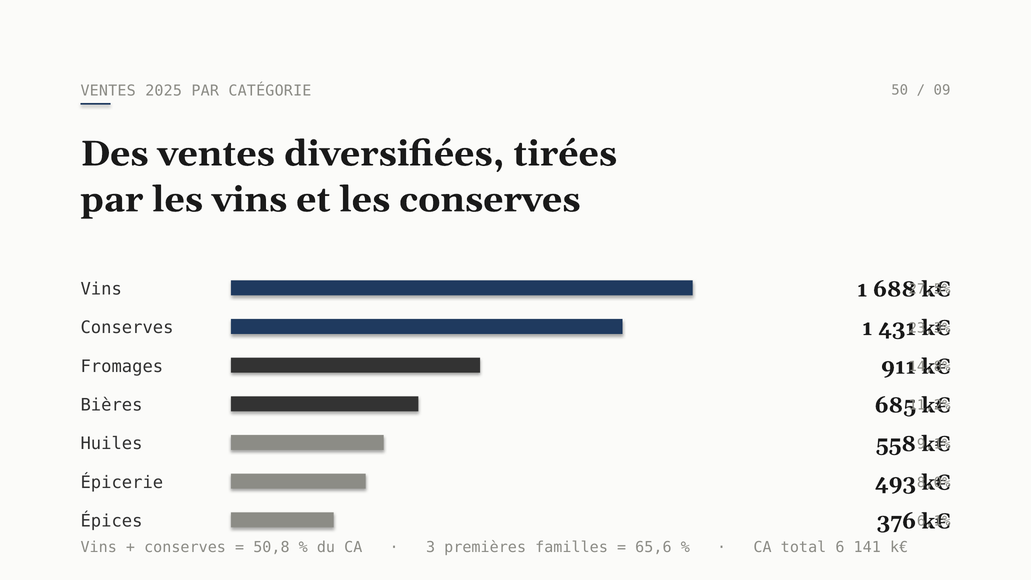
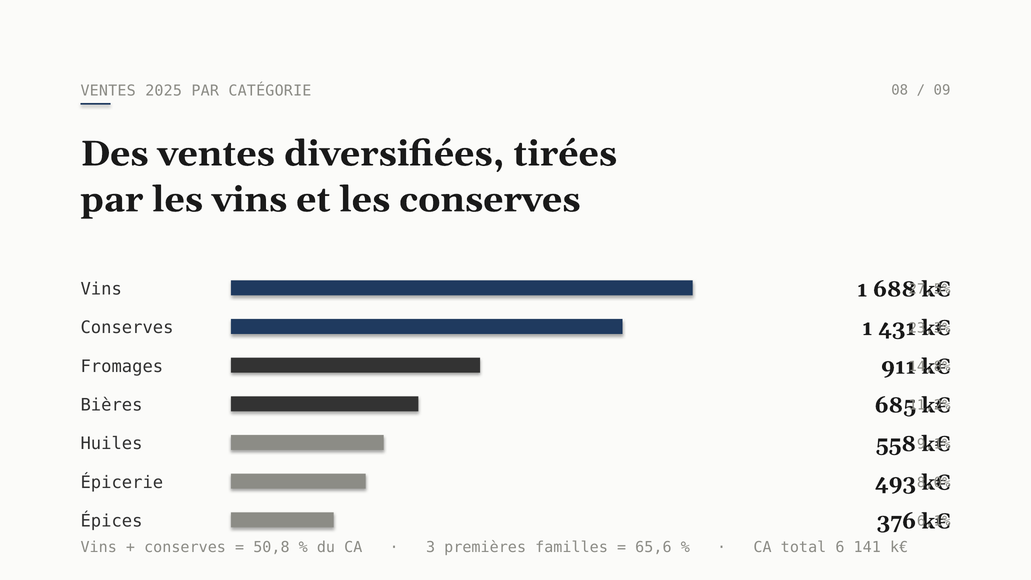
50: 50 -> 08 (900, 90)
